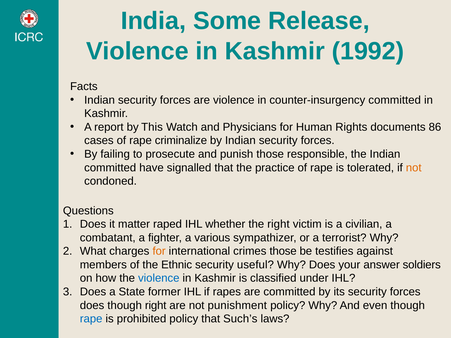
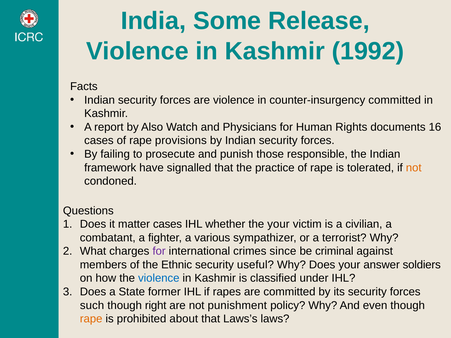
This: This -> Also (152, 127)
86: 86 -> 16 (435, 127)
criminalize: criminalize -> provisions (181, 141)
committed: committed -> framework (110, 168)
matter raped: raped -> cases (168, 224)
the right: right -> your (278, 224)
for colour: orange -> purple (159, 251)
crimes those: those -> since (283, 251)
testifies: testifies -> criminal (334, 251)
does: does -> such (92, 306)
rape colour: blue -> orange (91, 319)
prohibited policy: policy -> about (184, 319)
Such’s: Such’s -> Laws’s (240, 319)
